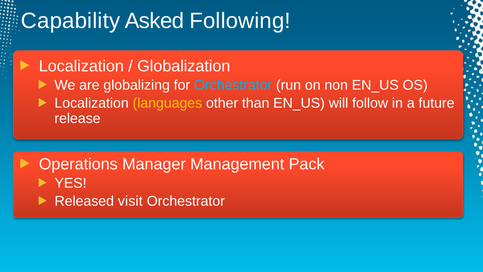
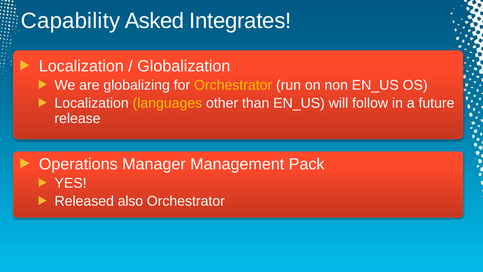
Following: Following -> Integrates (240, 21)
Orchestrator colour: light blue -> yellow (233, 85)
visit: visit -> also (130, 201)
